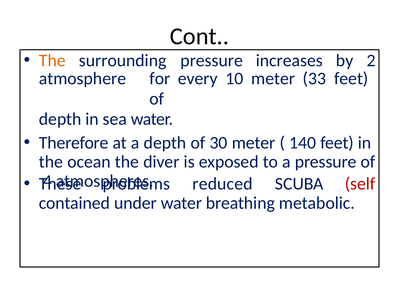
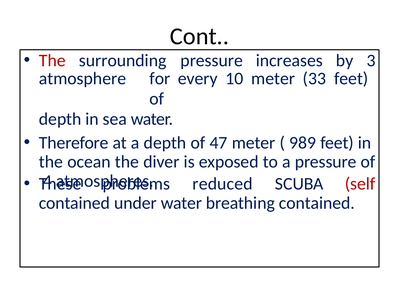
The colour: orange -> red (52, 61)
2: 2 -> 3 (371, 61)
30: 30 -> 47 (218, 143)
140: 140 -> 989 (303, 143)
breathing metabolic: metabolic -> contained (317, 203)
